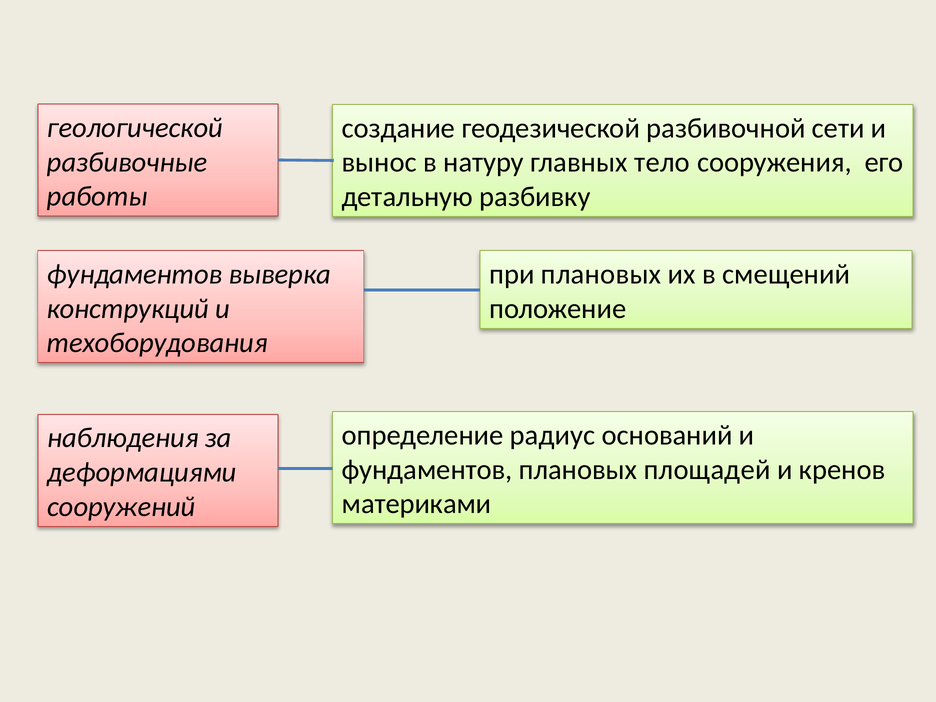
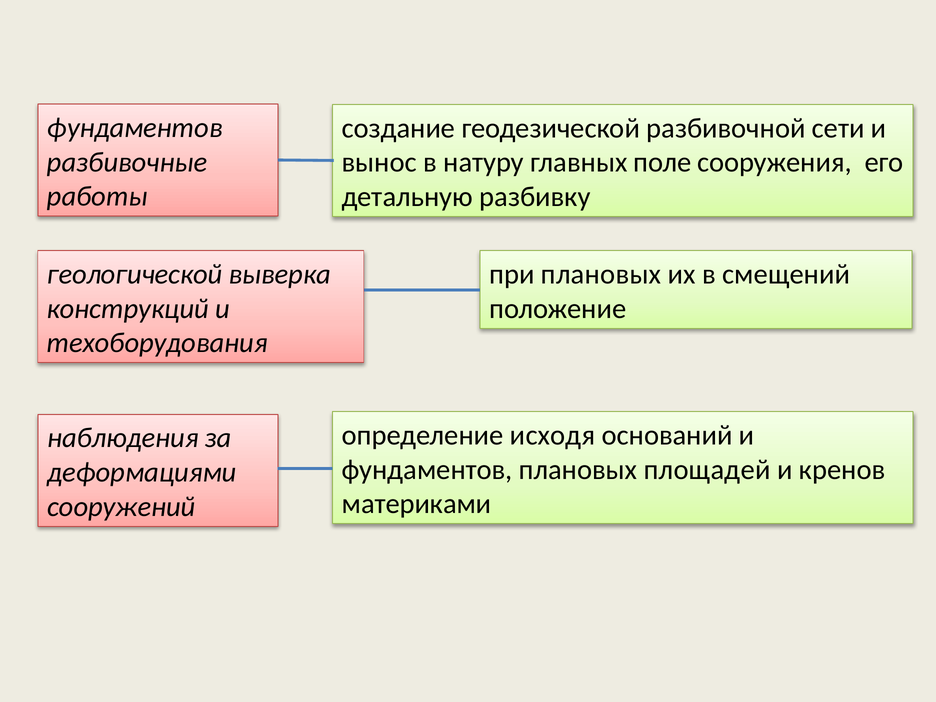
геологической: геологической -> фундаментов (135, 128)
тело: тело -> поле (662, 162)
фундаментов: фундаментов -> геологической (135, 274)
радиус: радиус -> исходя (553, 435)
